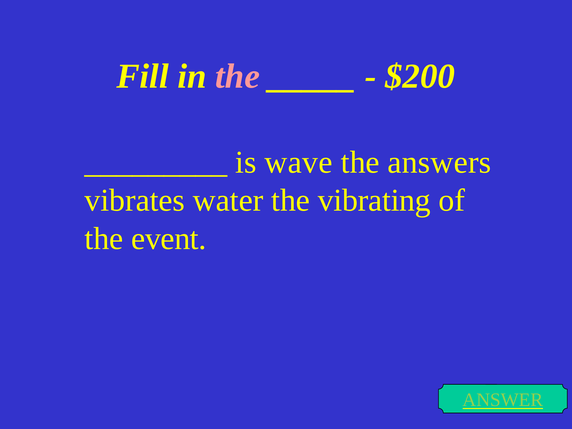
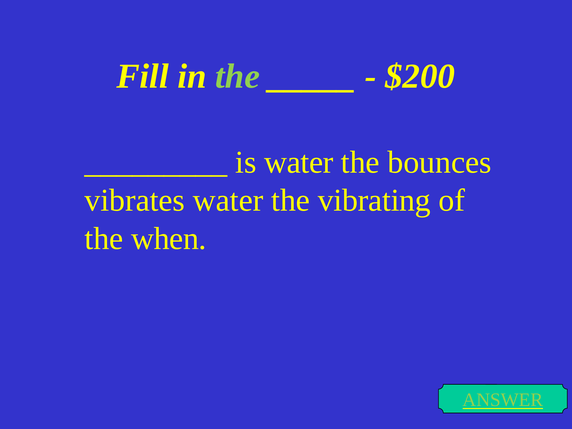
the colour: pink -> light green (238, 76)
is wave: wave -> water (299, 162)
answers: answers -> bounces (440, 162)
event: event -> when (169, 239)
